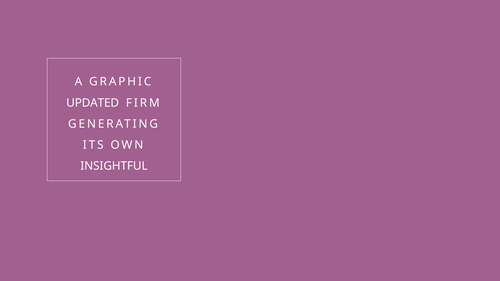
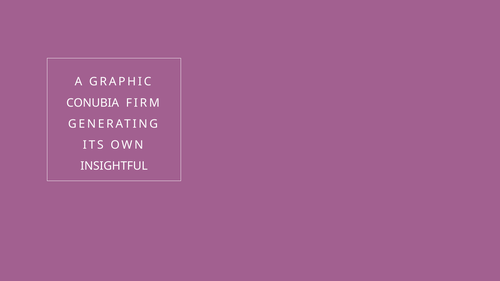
UPDATED: UPDATED -> CONUBIA (93, 103)
